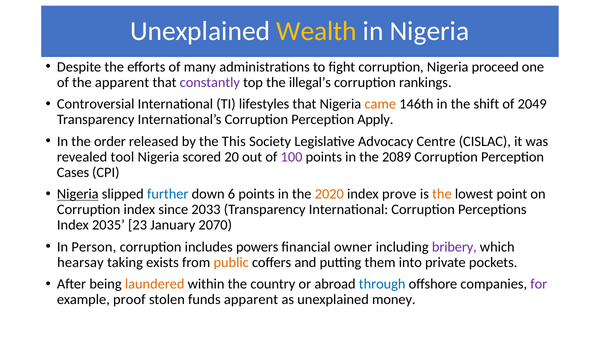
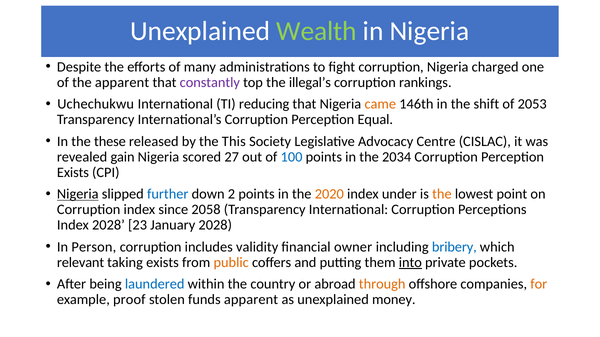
Wealth colour: yellow -> light green (317, 31)
proceed: proceed -> charged (495, 67)
Controversial: Controversial -> Uchechukwu (96, 104)
lifestyles: lifestyles -> reducing (264, 104)
2049: 2049 -> 2053 (532, 104)
Apply: Apply -> Equal (375, 120)
order: order -> these (110, 142)
tool: tool -> gain (123, 157)
20: 20 -> 27 (232, 157)
100 colour: purple -> blue (292, 157)
2089: 2089 -> 2034 (397, 157)
Cases: Cases -> Exists (73, 173)
6: 6 -> 2 (231, 194)
prove: prove -> under (399, 194)
2033: 2033 -> 2058 (206, 210)
Index 2035: 2035 -> 2028 (108, 225)
January 2070: 2070 -> 2028 (215, 225)
powers: powers -> validity (257, 247)
bribery colour: purple -> blue (454, 247)
hearsay: hearsay -> relevant (81, 263)
into underline: none -> present (410, 263)
laundered colour: orange -> blue (155, 284)
through colour: blue -> orange (382, 284)
for colour: purple -> orange (539, 284)
